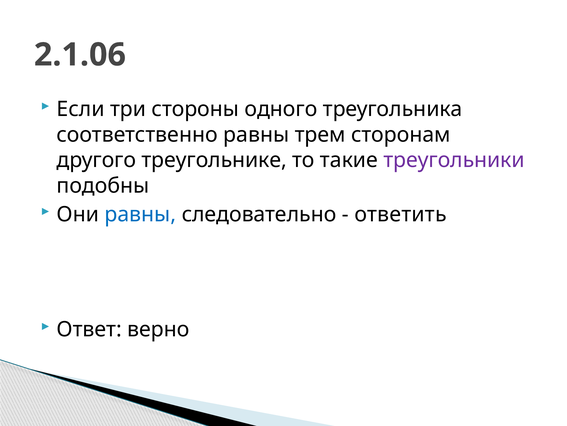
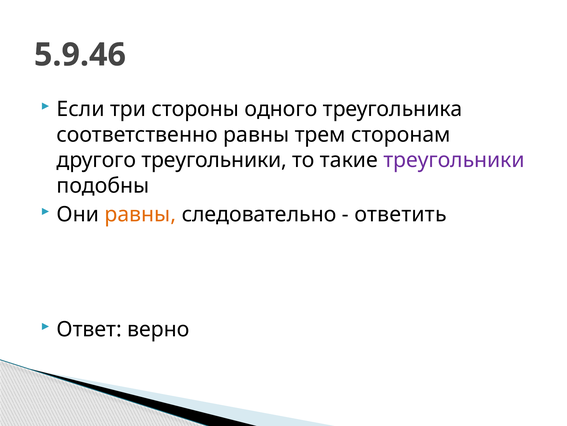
2.1.06: 2.1.06 -> 5.9.46 (80, 55)
другого треугольнике: треугольнике -> треугольники (214, 160)
равны colour: blue -> orange (140, 214)
